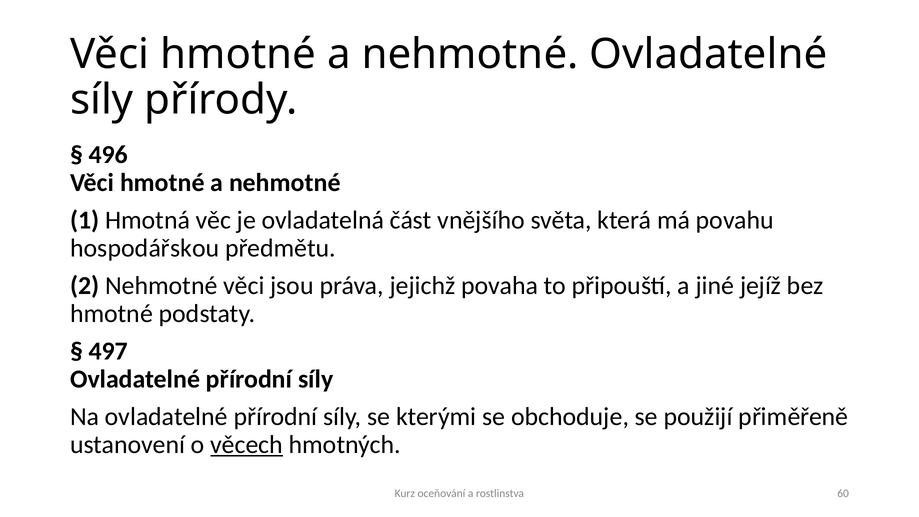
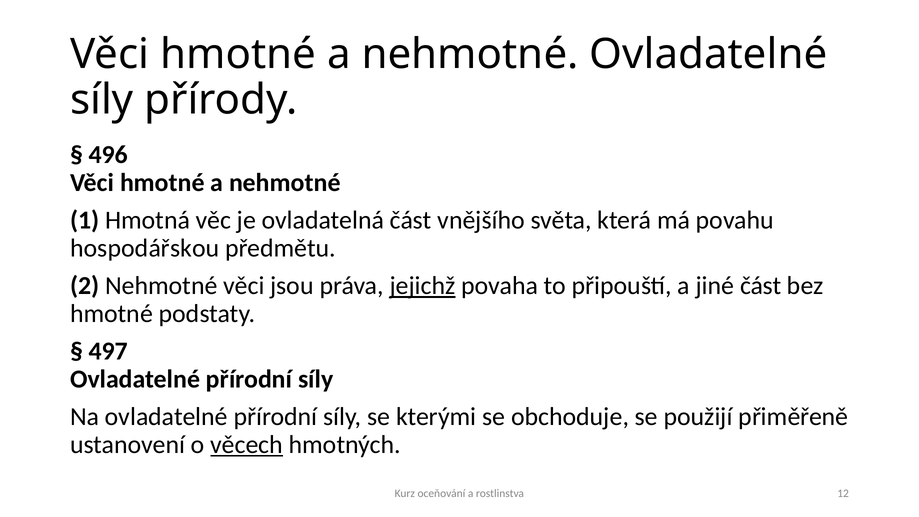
jejichž underline: none -> present (422, 286)
jiné jejíž: jejíž -> část (761, 286)
60: 60 -> 12 (843, 494)
